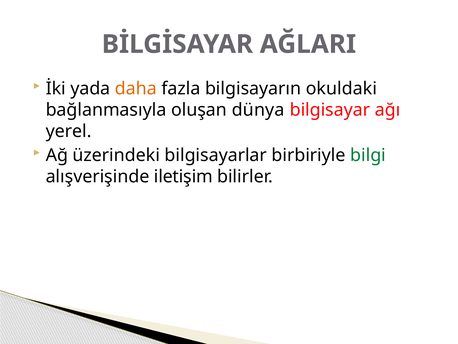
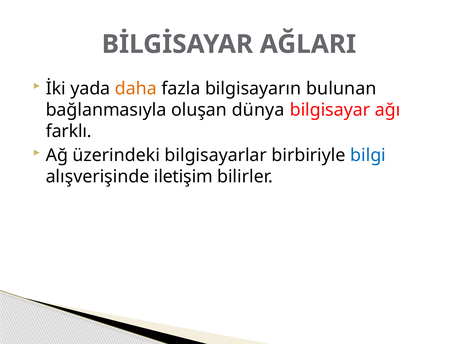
okuldaki: okuldaki -> bulunan (341, 88)
yerel: yerel -> farklı (69, 131)
bilgi colour: green -> blue (368, 155)
